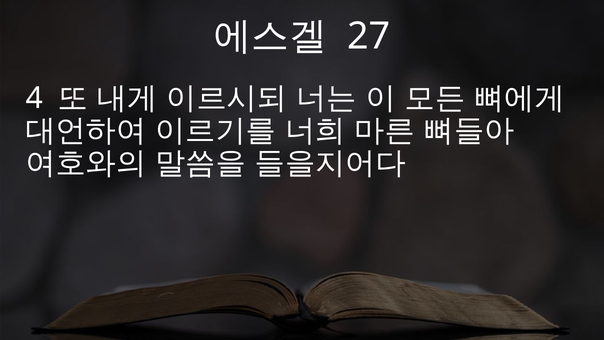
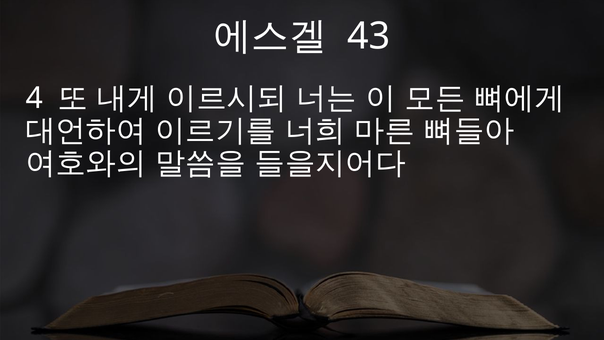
27: 27 -> 43 (369, 36)
